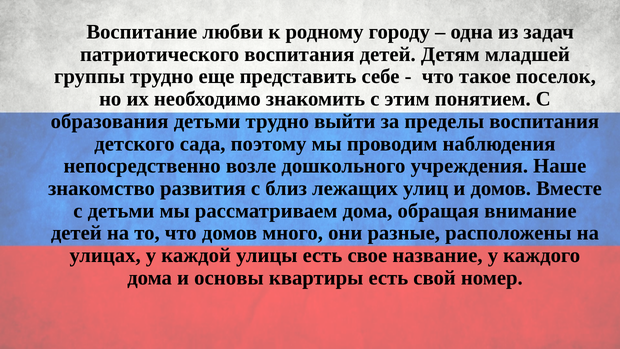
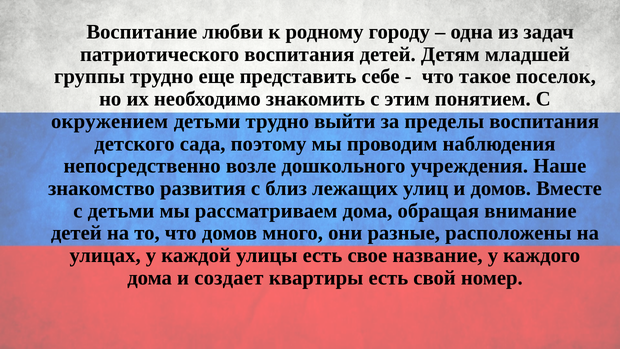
образования: образования -> окружением (110, 121)
основы: основы -> создает (229, 278)
